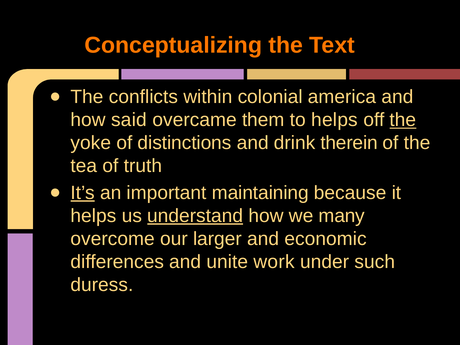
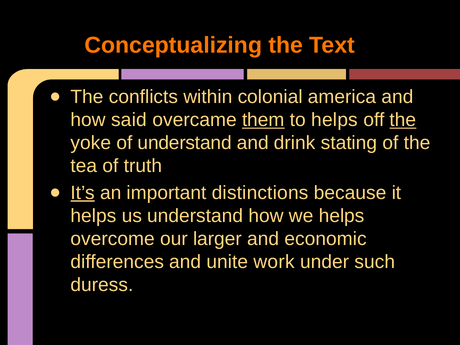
them underline: none -> present (263, 120)
of distinctions: distinctions -> understand (185, 143)
therein: therein -> stating (349, 143)
maintaining: maintaining -> distinctions (260, 193)
understand underline: present -> none (195, 216)
we many: many -> helps (342, 216)
